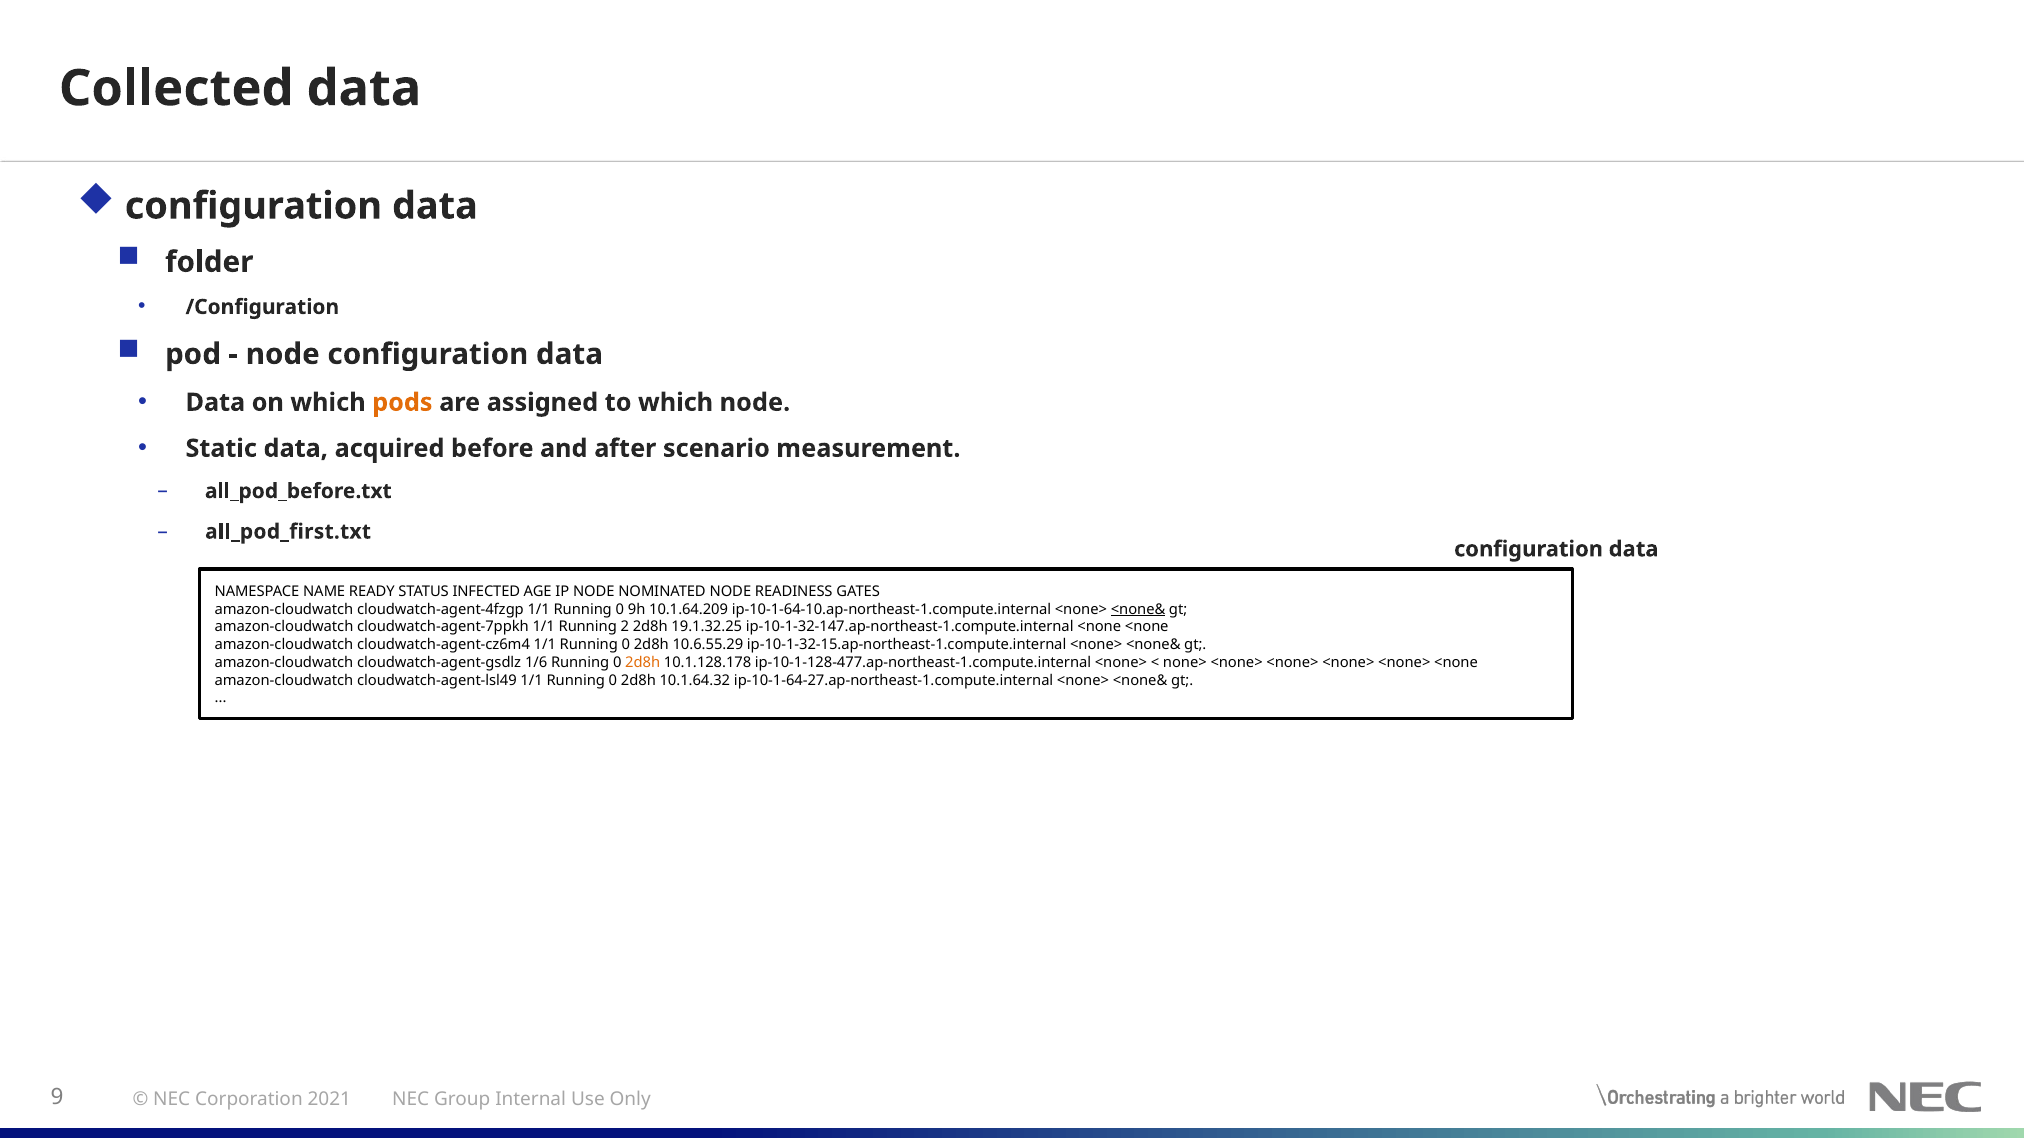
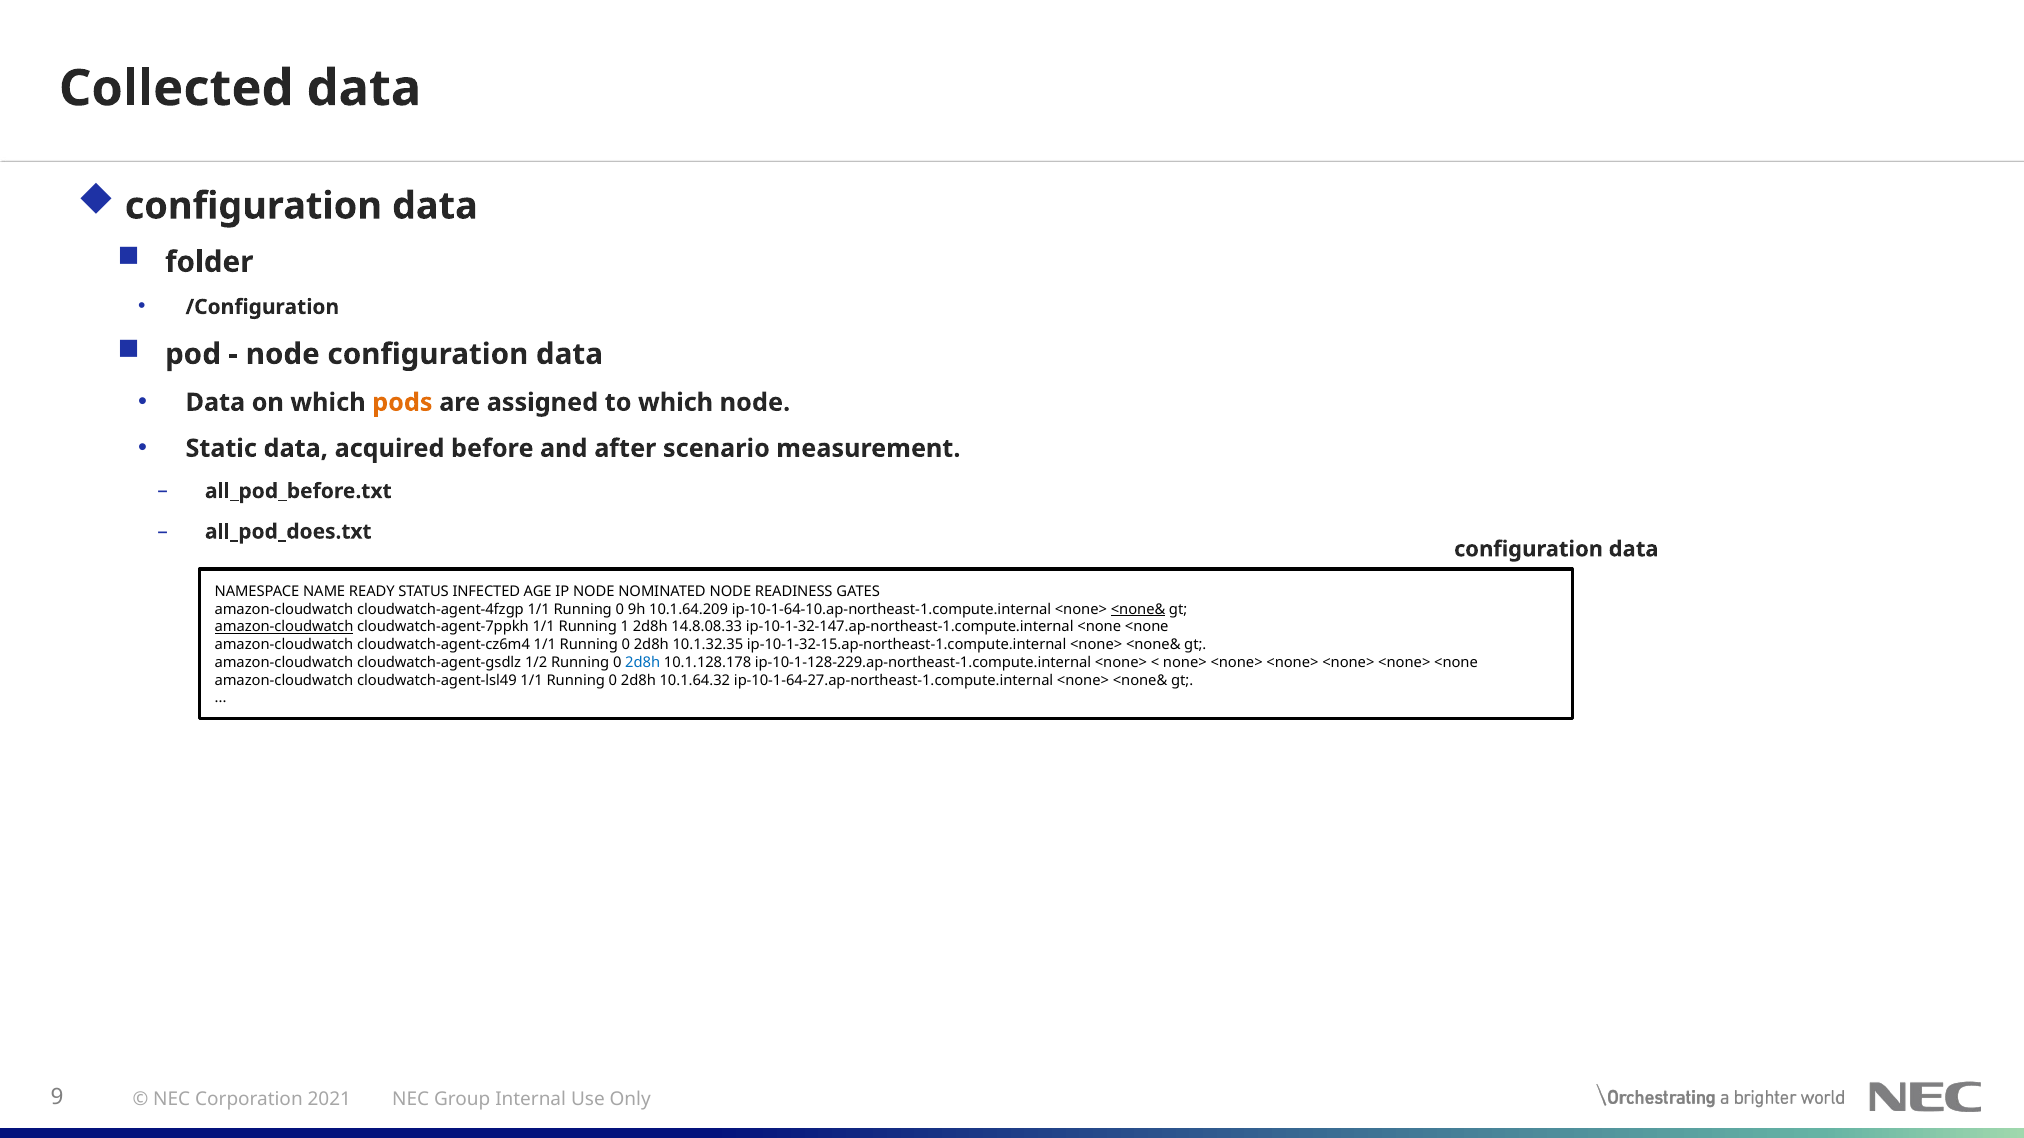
all_pod_first.txt: all_pod_first.txt -> all_pod_does.txt (288, 532)
amazon-cloudwatch underline: none -> present (284, 627)
2: 2 -> 1 (625, 627)
19.1.32.25: 19.1.32.25 -> 14.8.08.33 (707, 627)
10.6.55.29: 10.6.55.29 -> 10.1.32.35 (708, 645)
1/6: 1/6 -> 1/2 (536, 663)
2d8h colour: orange -> blue (643, 663)
ip-10-1-128-477.ap-northeast-1.compute.internal: ip-10-1-128-477.ap-northeast-1.compute.internal -> ip-10-1-128-229.ap-northeast-1.compute.internal (923, 663)
